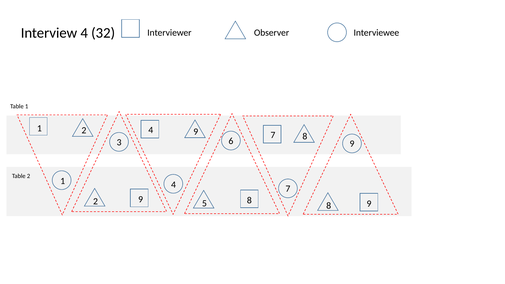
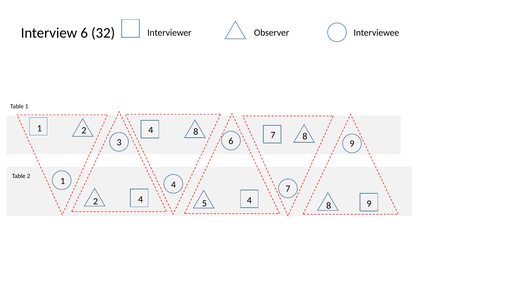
Interview 4: 4 -> 6 (84, 33)
4 9: 9 -> 8 (196, 132)
2 9: 9 -> 4 (141, 199)
5 8: 8 -> 4 (249, 200)
